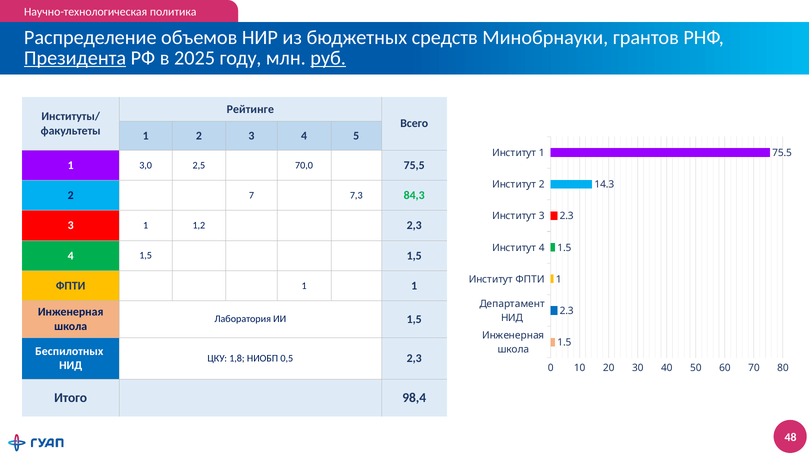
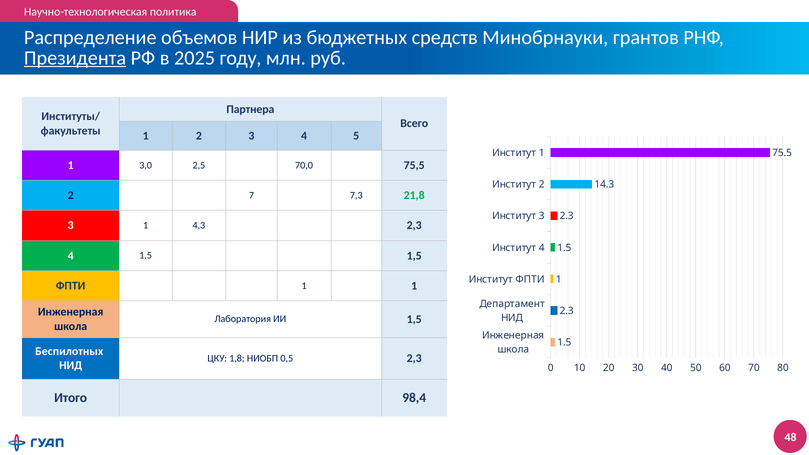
руб underline: present -> none (328, 58)
Рейтинге: Рейтинге -> Партнера (250, 109)
84,3: 84,3 -> 21,8 (414, 195)
1,2: 1,2 -> 4,3 (199, 225)
